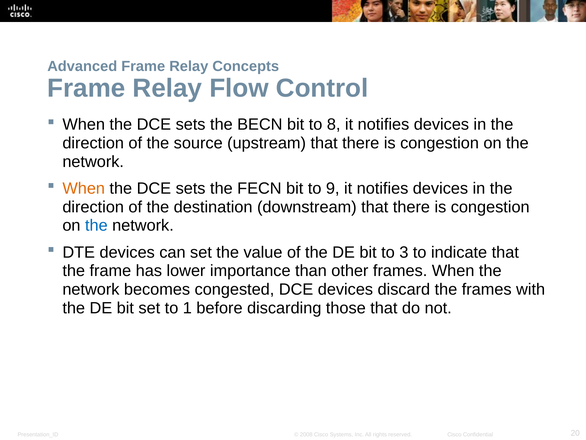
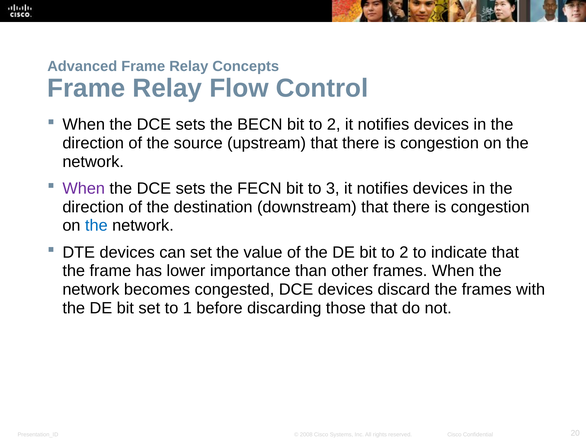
BECN bit to 8: 8 -> 2 (334, 124)
When colour: orange -> purple (84, 188)
9: 9 -> 3 (333, 188)
DE bit to 3: 3 -> 2 (404, 252)
